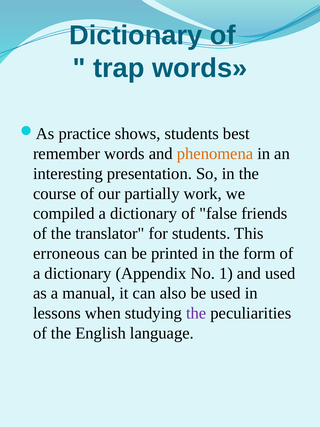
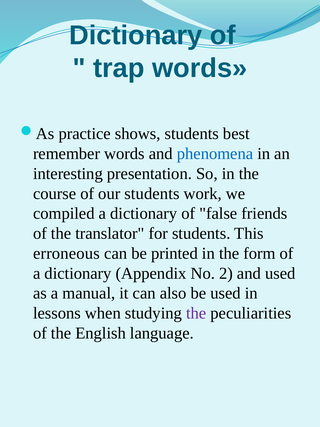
phenomena colour: orange -> blue (215, 154)
our partially: partially -> students (152, 193)
1: 1 -> 2 (226, 273)
